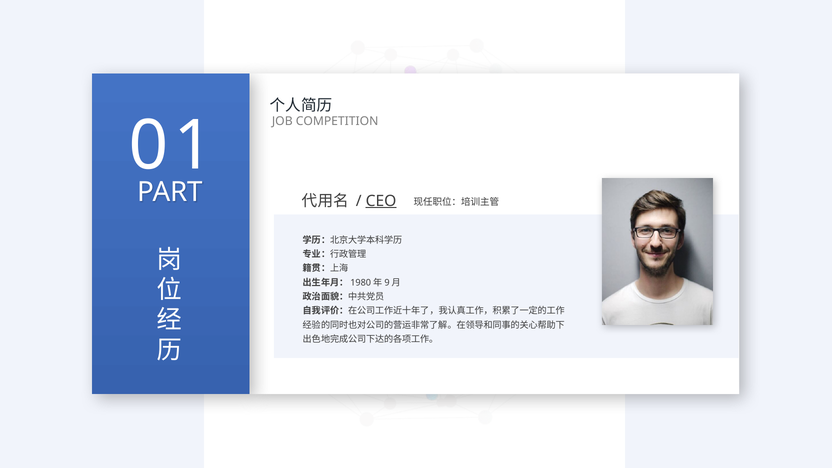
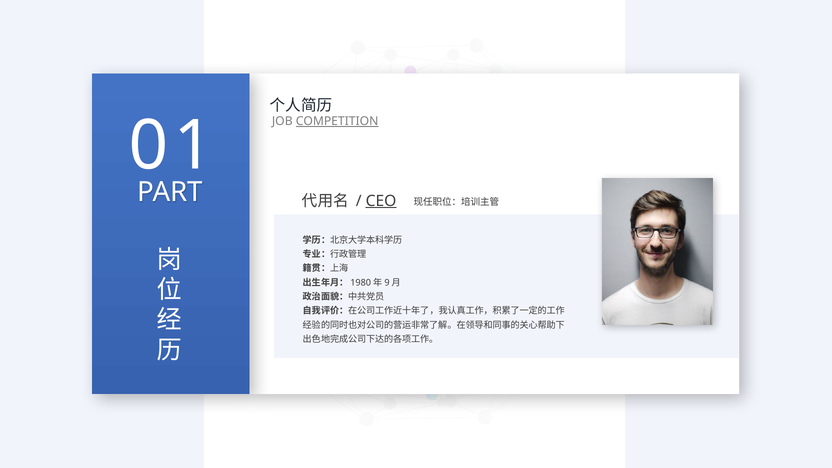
COMPETITION underline: none -> present (337, 121)
